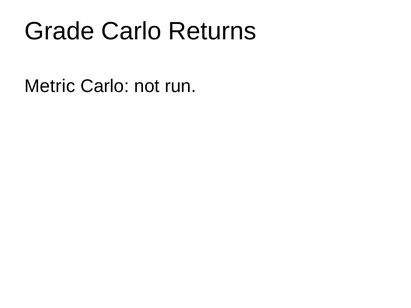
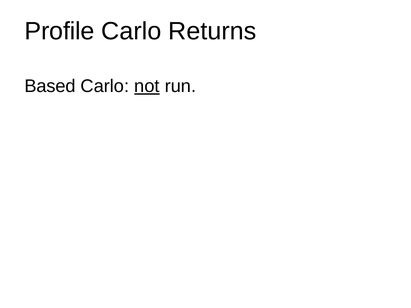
Grade: Grade -> Profile (60, 31)
Metric: Metric -> Based (50, 86)
not underline: none -> present (147, 86)
